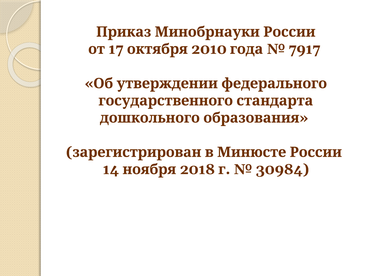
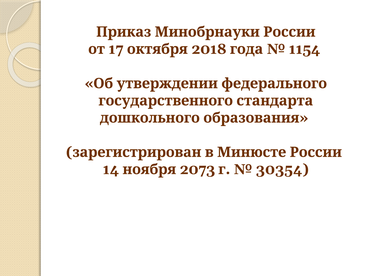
2010: 2010 -> 2018 (209, 49)
7917: 7917 -> 1154 (304, 49)
2018: 2018 -> 2073 (197, 169)
30984: 30984 -> 30354 (282, 169)
